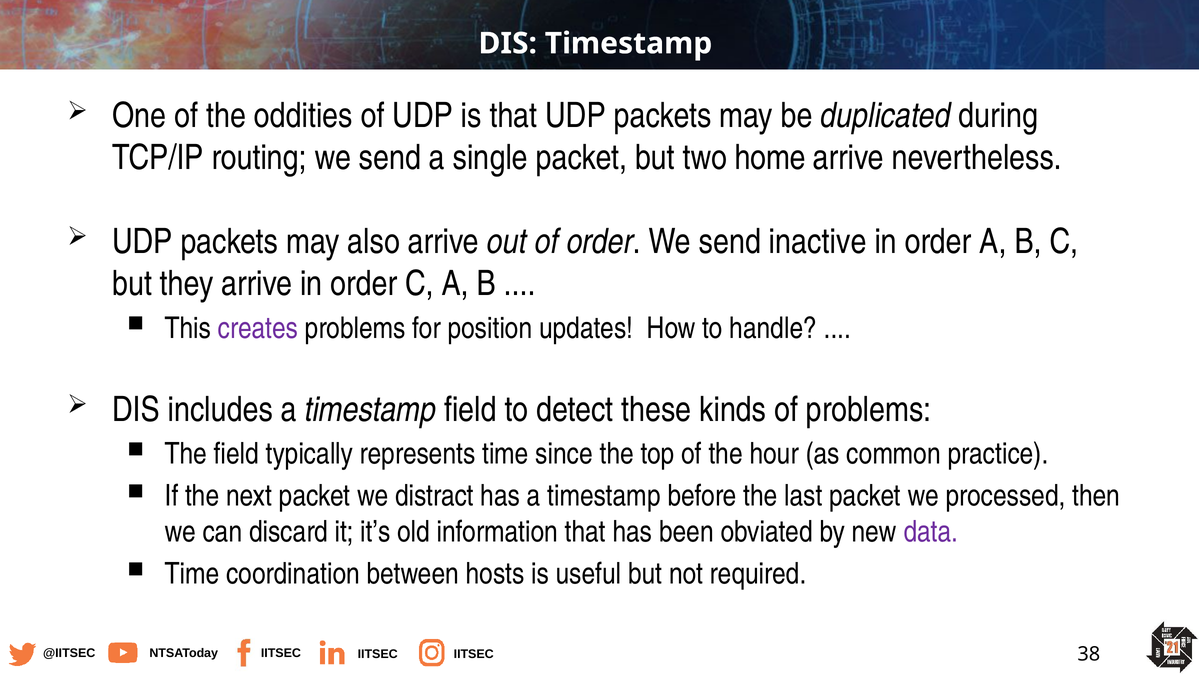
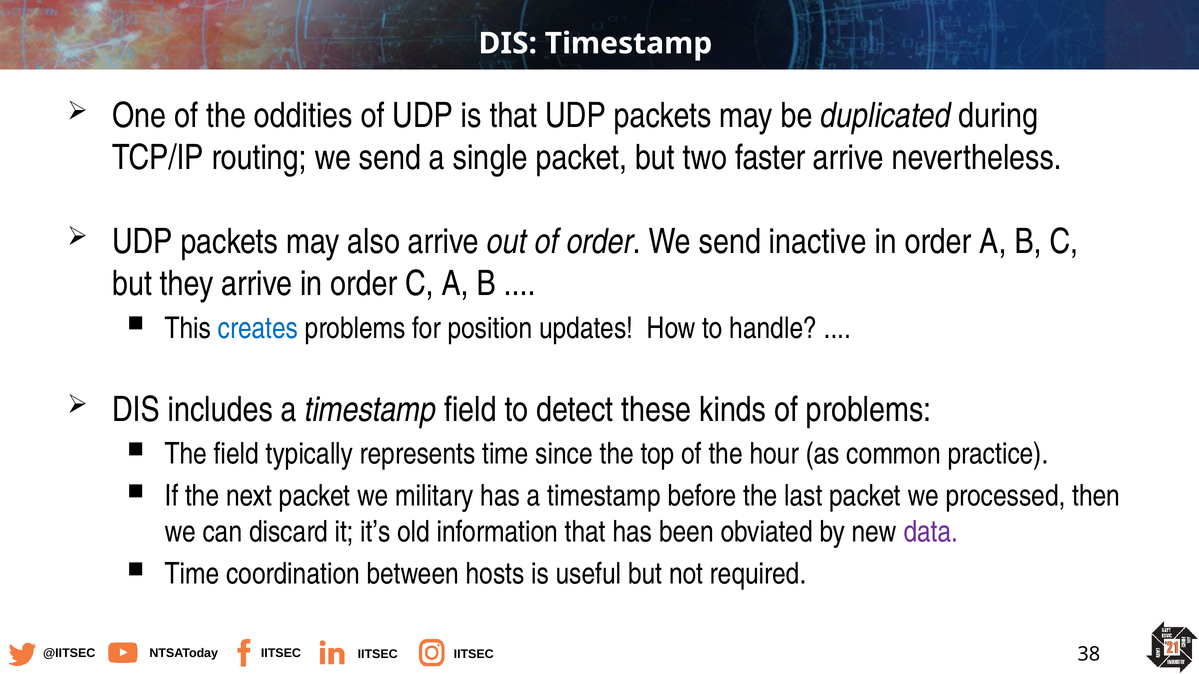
home: home -> faster (770, 158)
creates colour: purple -> blue (258, 328)
distract: distract -> military (434, 496)
